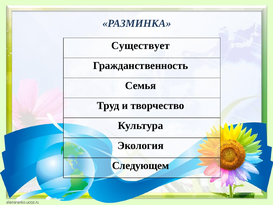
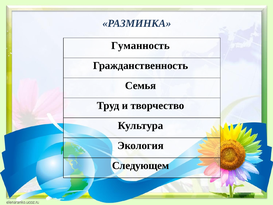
Существует: Существует -> Гуманность (141, 46)
